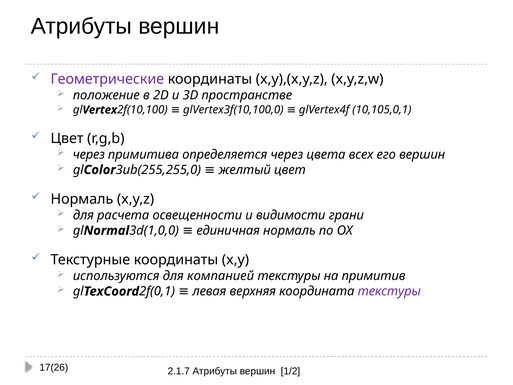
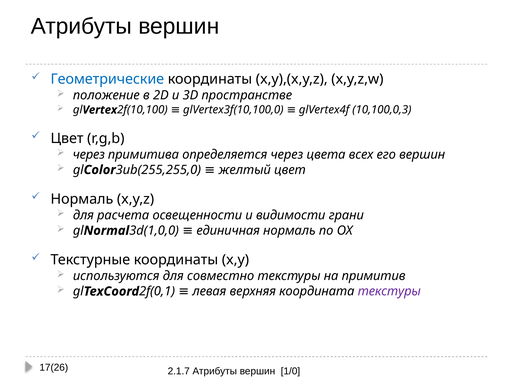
Геометрические colour: purple -> blue (107, 79)
10,105,0,1: 10,105,0,1 -> 10,100,0,3 (382, 110)
компанией: компанией -> совместно (221, 276)
1/2: 1/2 -> 1/0 (290, 371)
